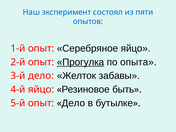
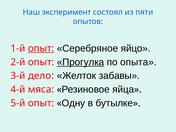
опыт underline: none -> present (41, 48)
4-й яйцо: яйцо -> мяса (41, 89)
быть: быть -> яйца (123, 89)
Дело: Дело -> Одну (73, 103)
